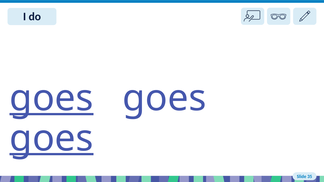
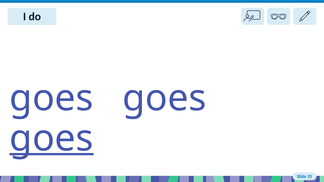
goes underline: present -> none (51, 98)
